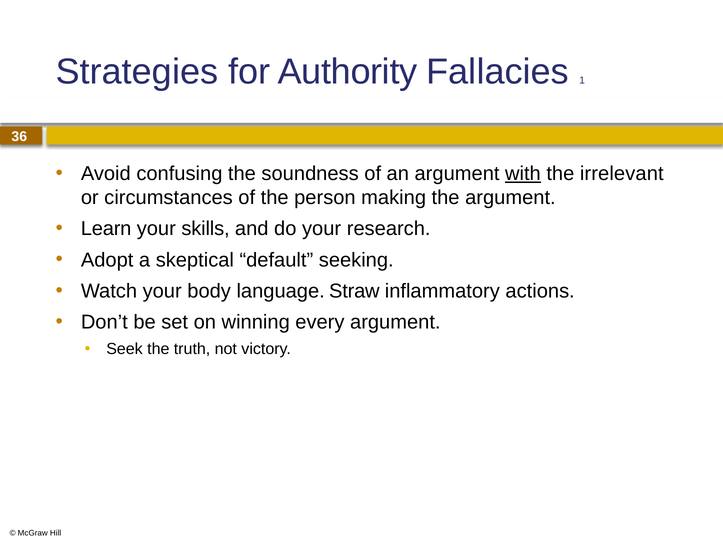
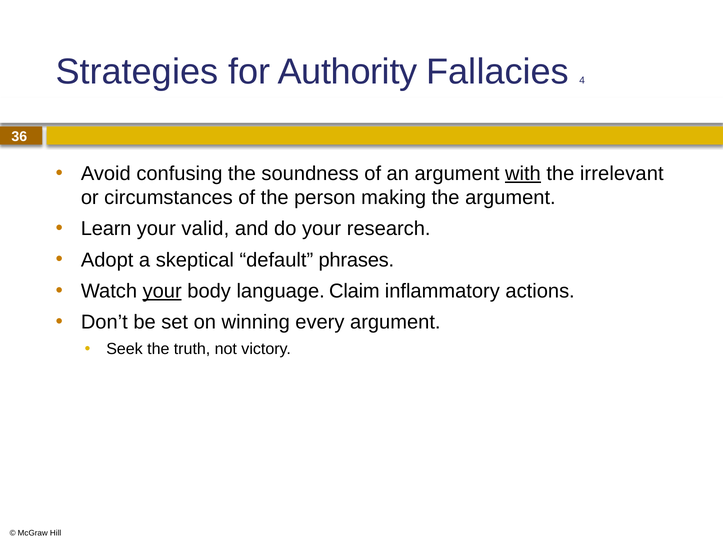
1: 1 -> 4 (582, 80)
skills: skills -> valid (205, 229)
seeking: seeking -> phrases (356, 260)
your underline: none -> present (162, 291)
Straw: Straw -> Claim (354, 291)
